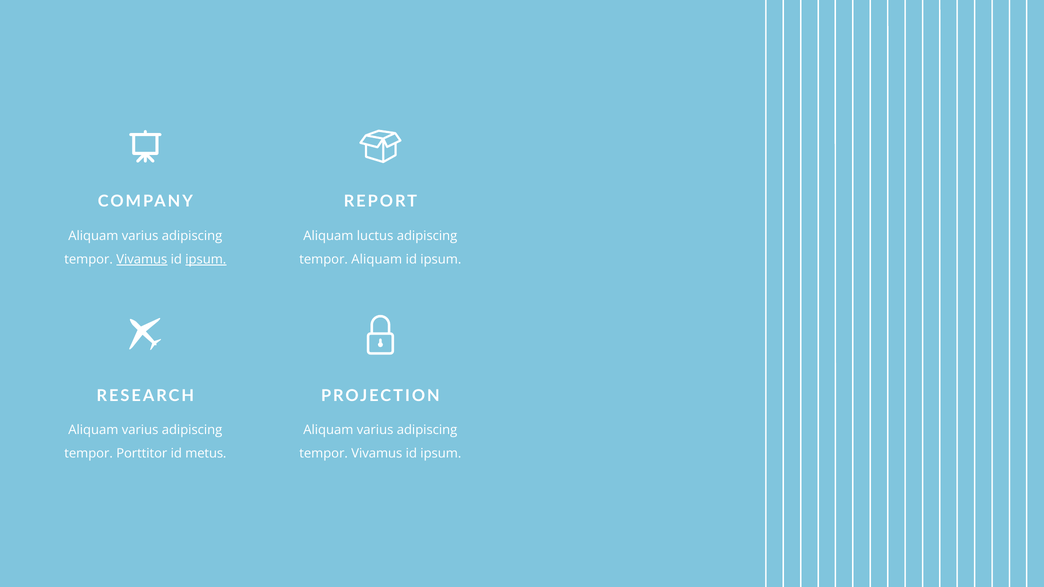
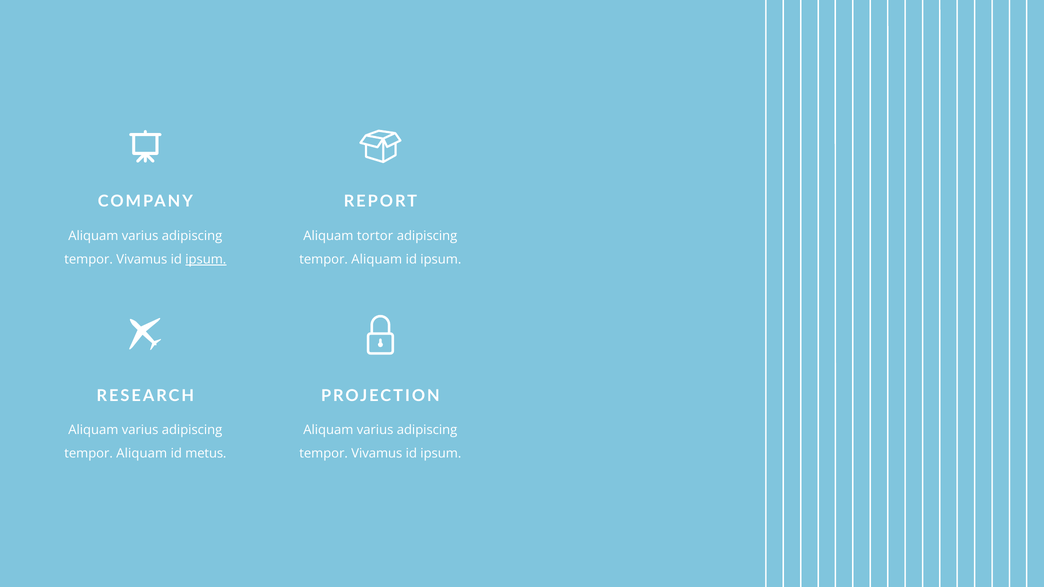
luctus: luctus -> tortor (375, 236)
Vivamus underline: present -> none (142, 259)
Porttitor: Porttitor -> Aliquam (142, 454)
